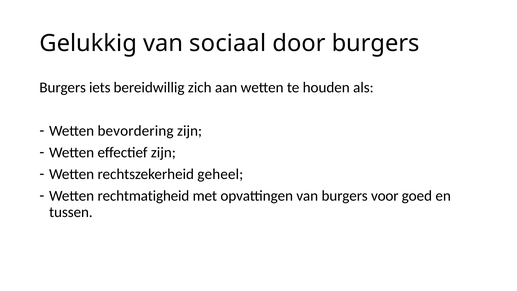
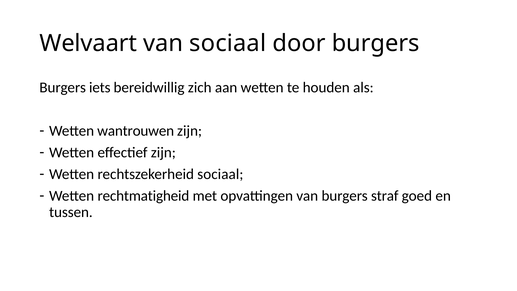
Gelukkig: Gelukkig -> Welvaart (88, 43)
bevordering: bevordering -> wantrouwen (136, 131)
rechtszekerheid geheel: geheel -> sociaal (220, 174)
voor: voor -> straf (385, 196)
